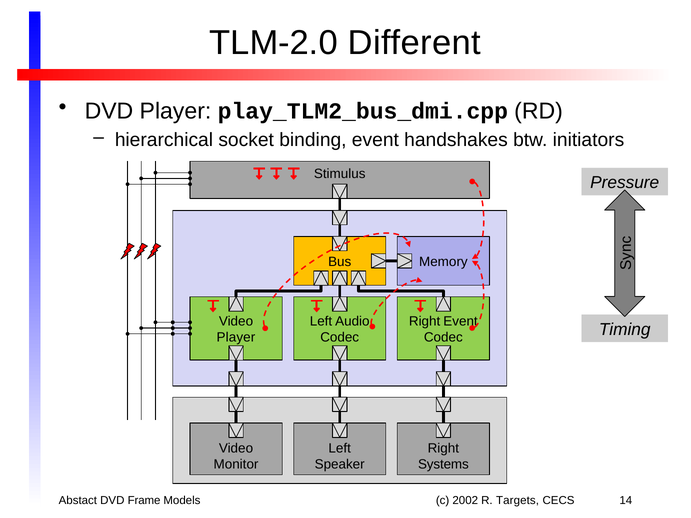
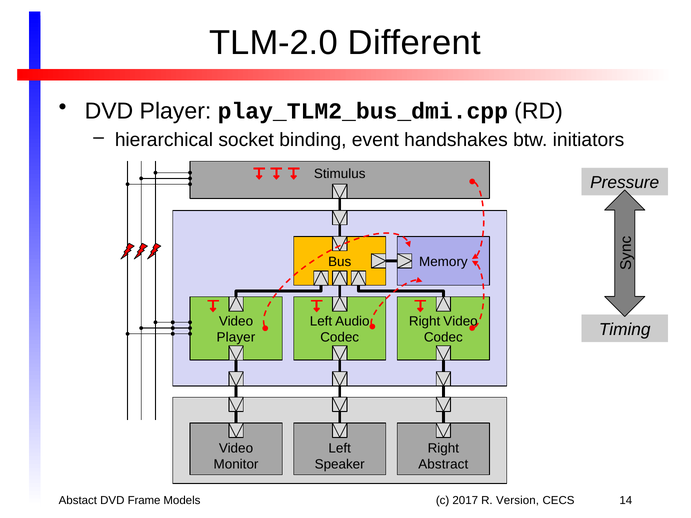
Right Event: Event -> Video (461, 321)
Systems: Systems -> Abstract (443, 464)
2002: 2002 -> 2017 (465, 501)
Targets: Targets -> Version (518, 501)
